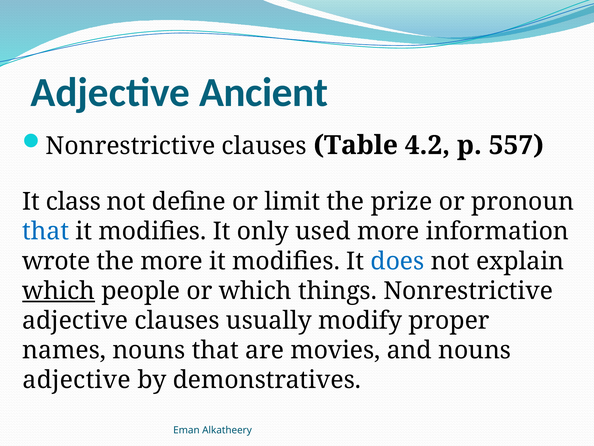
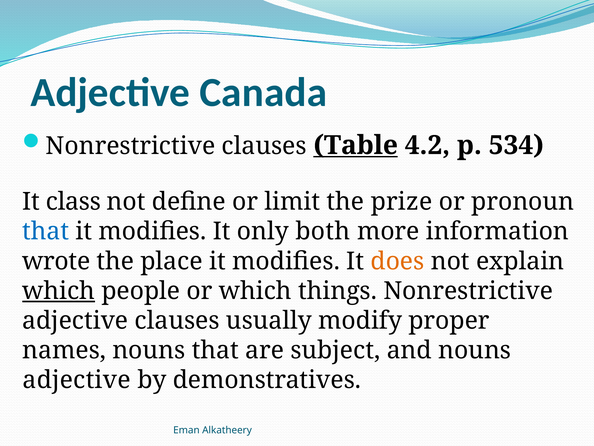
Ancient: Ancient -> Canada (263, 93)
Table underline: none -> present (356, 145)
557: 557 -> 534 (516, 145)
used: used -> both (323, 231)
the more: more -> place (172, 261)
does colour: blue -> orange (397, 261)
movies: movies -> subject (335, 350)
